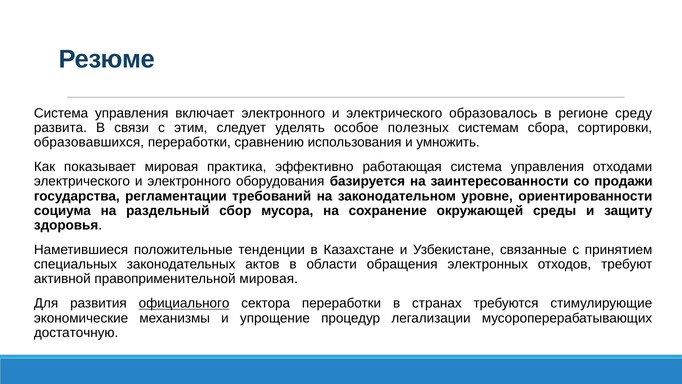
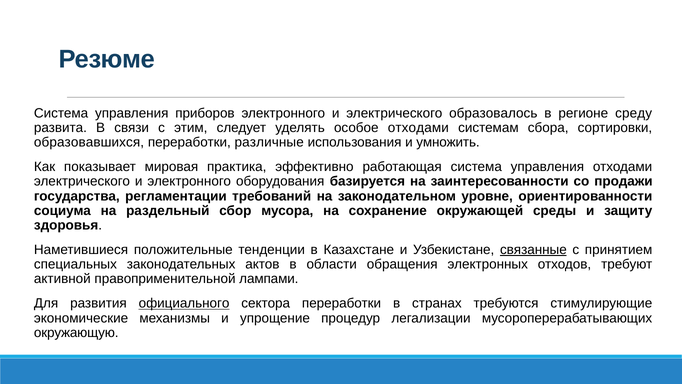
включает: включает -> приборов (205, 113)
особое полезных: полезных -> отходами (418, 128)
сравнению: сравнению -> различные (269, 142)
связанные underline: none -> present (533, 250)
правоприменительной мировая: мировая -> лампами (269, 279)
достаточную: достаточную -> окружающую (76, 332)
